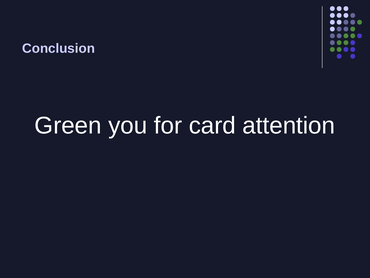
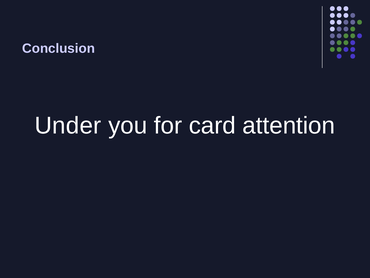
Green: Green -> Under (68, 125)
